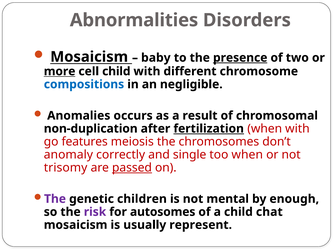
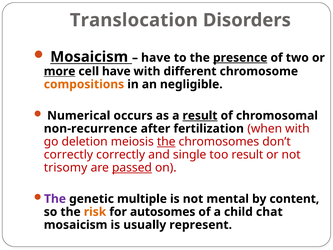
Abnormalities: Abnormalities -> Translocation (134, 20)
baby: baby -> have (156, 58)
cell child: child -> have (116, 71)
compositions colour: blue -> orange (84, 84)
Anomalies: Anomalies -> Numerical (79, 116)
result underline: none -> present (200, 116)
non-duplication: non-duplication -> non-recurrence (91, 128)
fertilization underline: present -> none (209, 128)
features: features -> deletion (85, 141)
the underline: none -> present (166, 141)
anomaly: anomaly -> correctly (68, 154)
too when: when -> result (247, 154)
children: children -> multiple (142, 199)
enough: enough -> content (294, 199)
risk colour: purple -> orange (95, 212)
